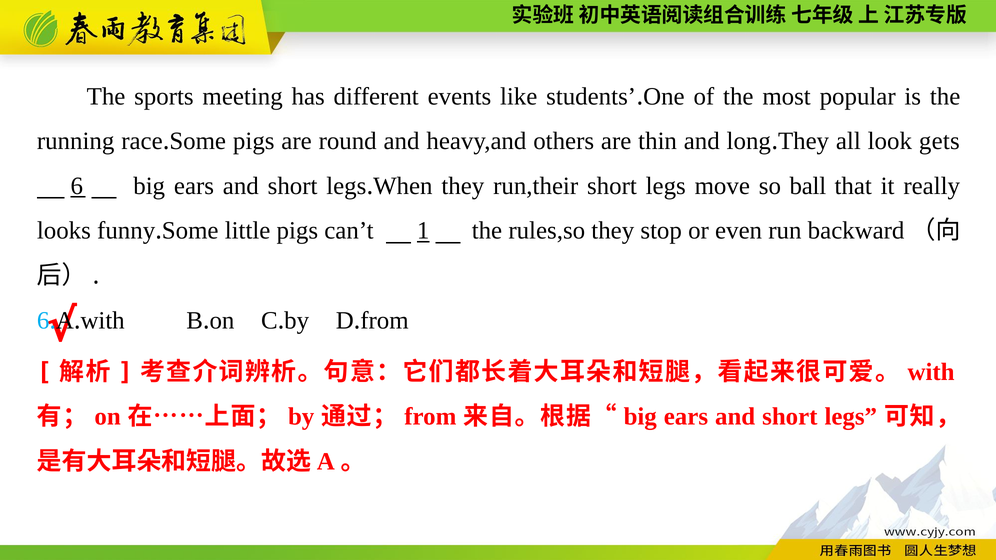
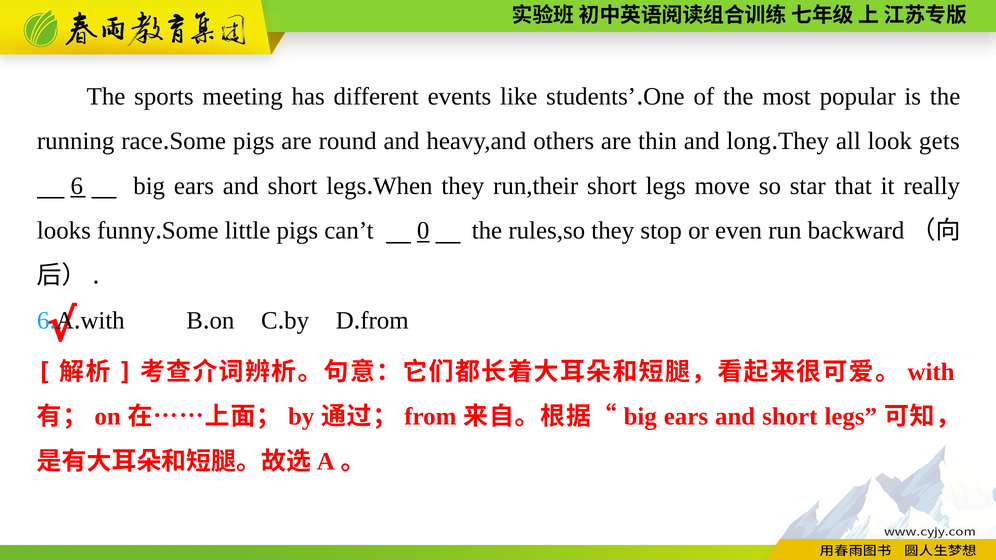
ball: ball -> star (808, 186)
1: 1 -> 0 (423, 231)
